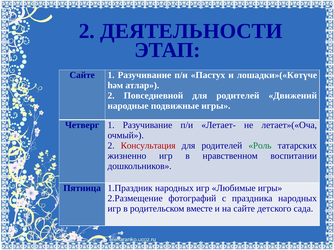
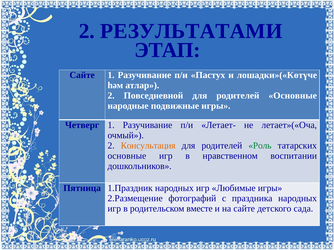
ДЕЯТЕЛЬНОСТИ: ДЕЯТЕЛЬНОСТИ -> РЕЗУЛЬТАТАМИ (191, 31)
родителей Движений: Движений -> Основные (293, 96)
Консультация colour: red -> orange (148, 146)
жизненно: жизненно -> основные (127, 156)
